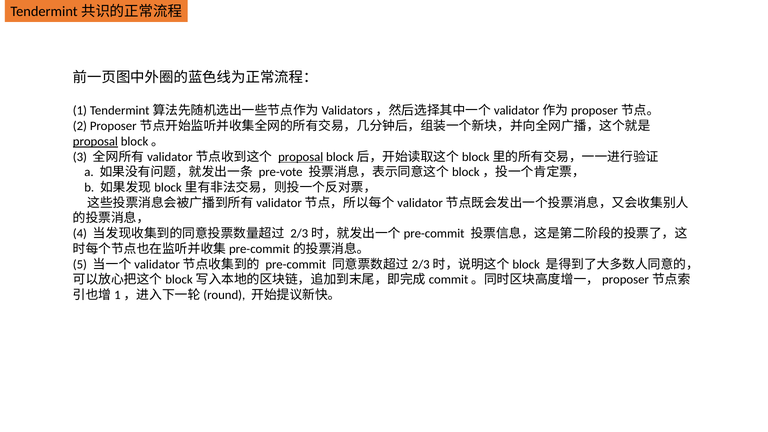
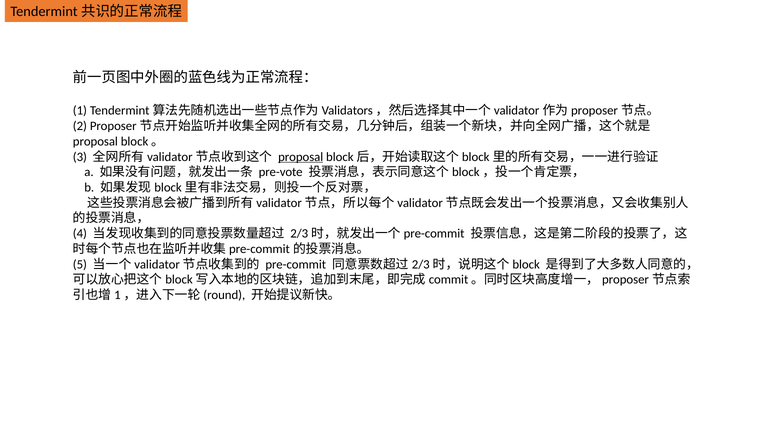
proposal underline: present -> none (95, 141)
